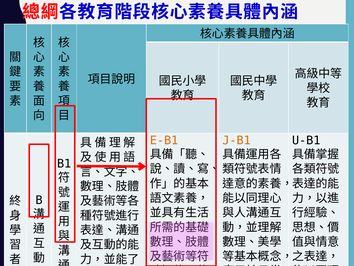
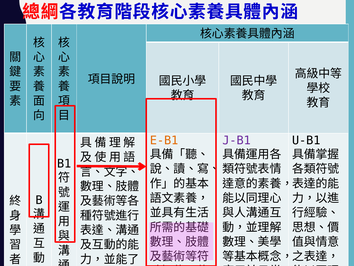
J-B1 colour: orange -> purple (237, 140)
